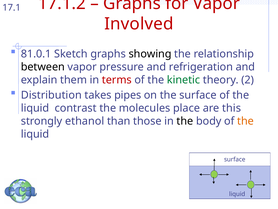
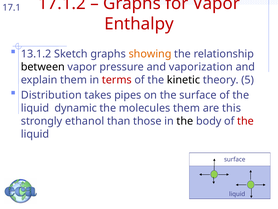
Involved: Involved -> Enthalpy (139, 24)
81.0.1: 81.0.1 -> 13.1.2 (36, 54)
showing colour: black -> orange (150, 54)
refrigeration: refrigeration -> vaporization (201, 67)
kinetic colour: green -> black (184, 80)
2: 2 -> 5 (248, 80)
contrast: contrast -> dynamic (76, 108)
molecules place: place -> them (187, 108)
the colour: orange -> red (246, 121)
